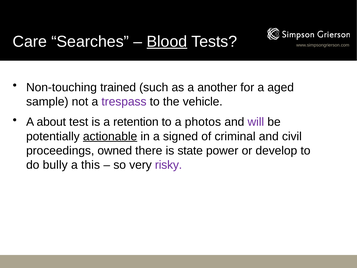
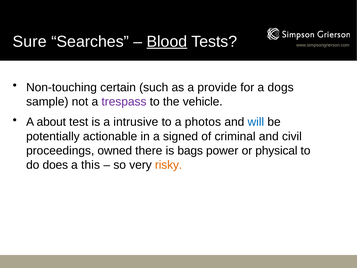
Care: Care -> Sure (30, 41)
trained: trained -> certain (118, 87)
another: another -> provide (217, 87)
aged: aged -> dogs (281, 87)
retention: retention -> intrusive (136, 122)
will colour: purple -> blue (256, 122)
actionable underline: present -> none (110, 136)
state: state -> bags (190, 150)
develop: develop -> physical (276, 150)
bully: bully -> does (55, 165)
risky colour: purple -> orange (169, 165)
